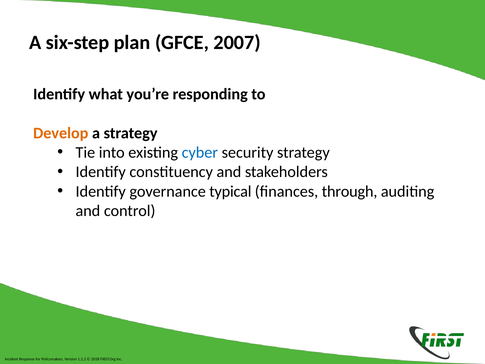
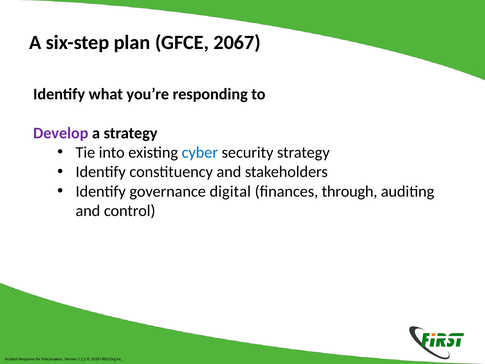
2007: 2007 -> 2067 (237, 43)
Develop colour: orange -> purple (61, 133)
typical: typical -> digital (230, 191)
